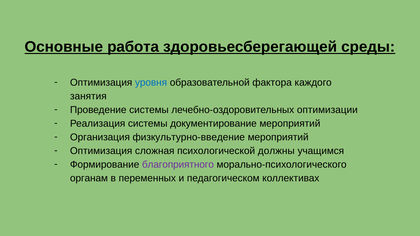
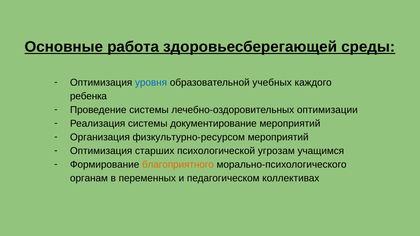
фактора: фактора -> учебных (272, 83)
занятия: занятия -> ребенка (88, 96)
физкультурно-введение: физкультурно-введение -> физкультурно-ресурсом (189, 137)
сложная: сложная -> старших (155, 151)
должны: должны -> угрозам (276, 151)
благоприятного colour: purple -> orange (178, 165)
